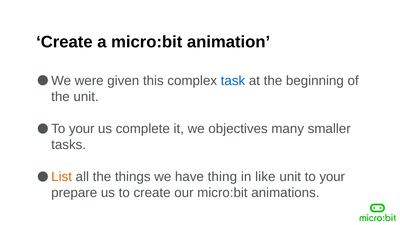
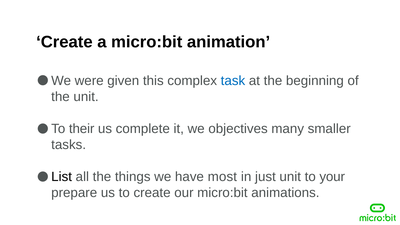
your: your -> their (82, 129)
List colour: orange -> black (62, 177)
thing: thing -> most (222, 177)
like: like -> just (265, 177)
